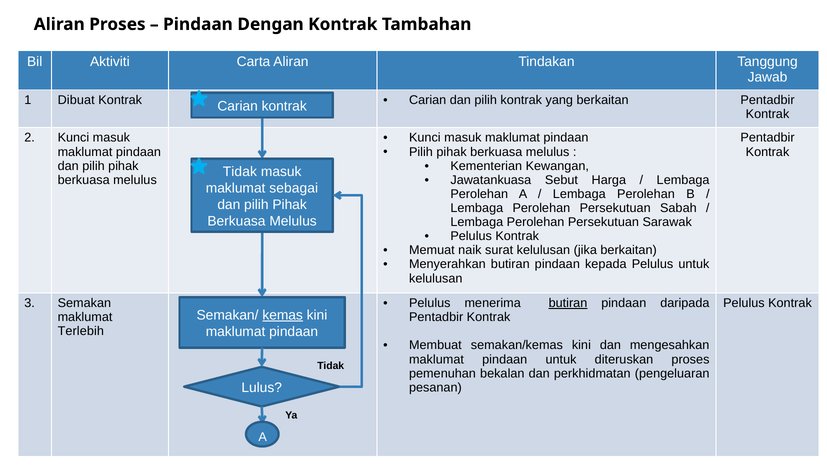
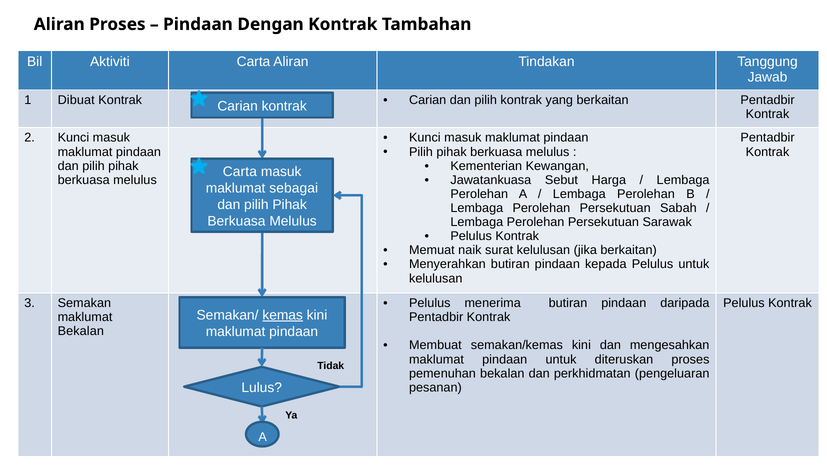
Tidak: Tidak -> Carta (240, 172)
butiran underline: present -> none (568, 303)
Terlebih: Terlebih -> Bekalan (81, 331)
